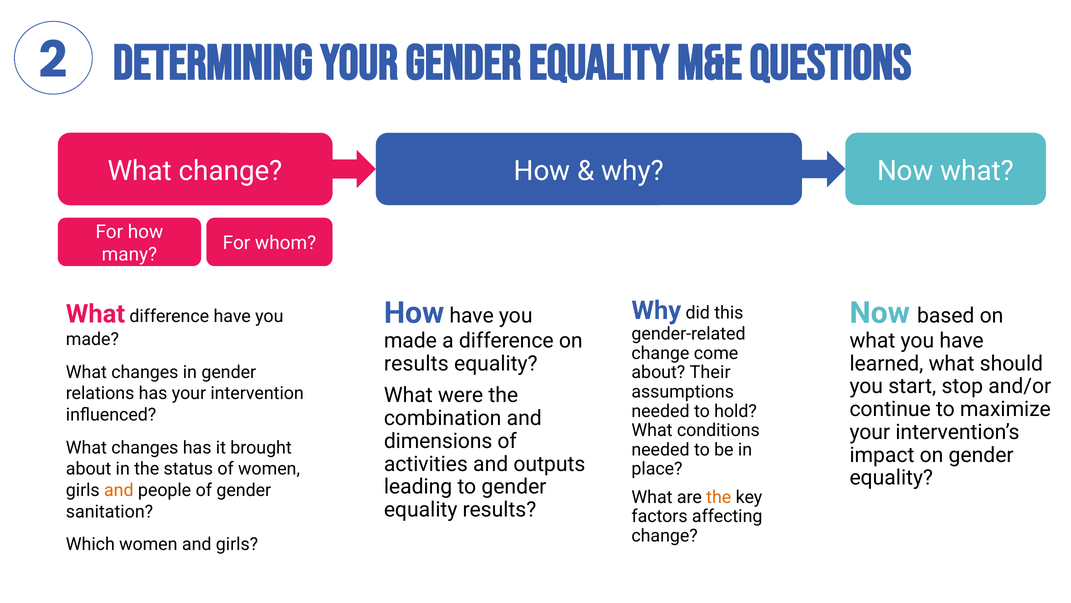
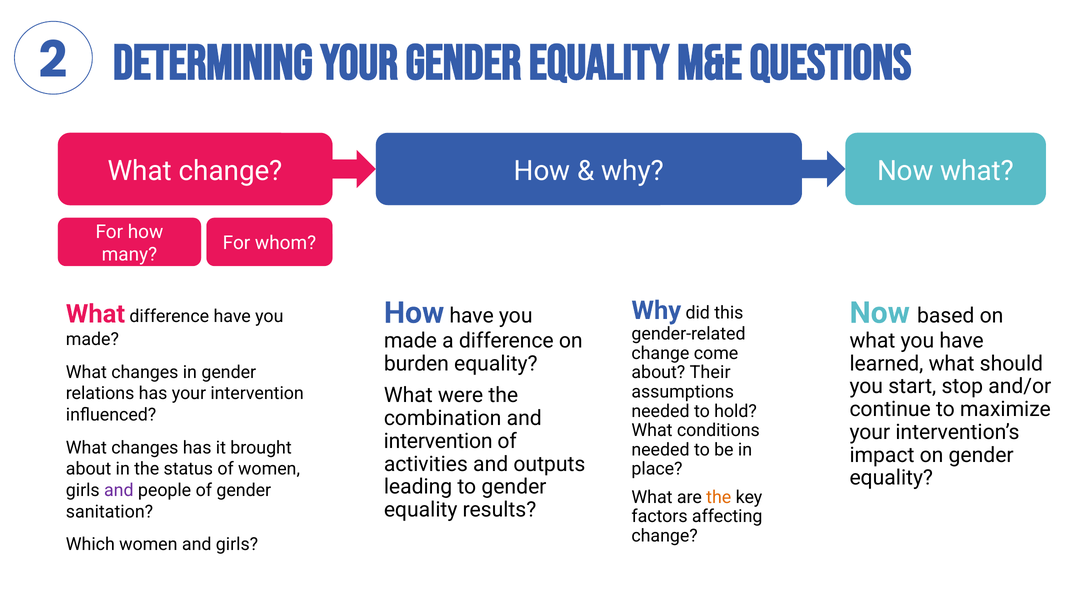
results: results -> burden (416, 363)
dimensions: dimensions -> intervention (438, 441)
and colour: orange -> purple (119, 490)
